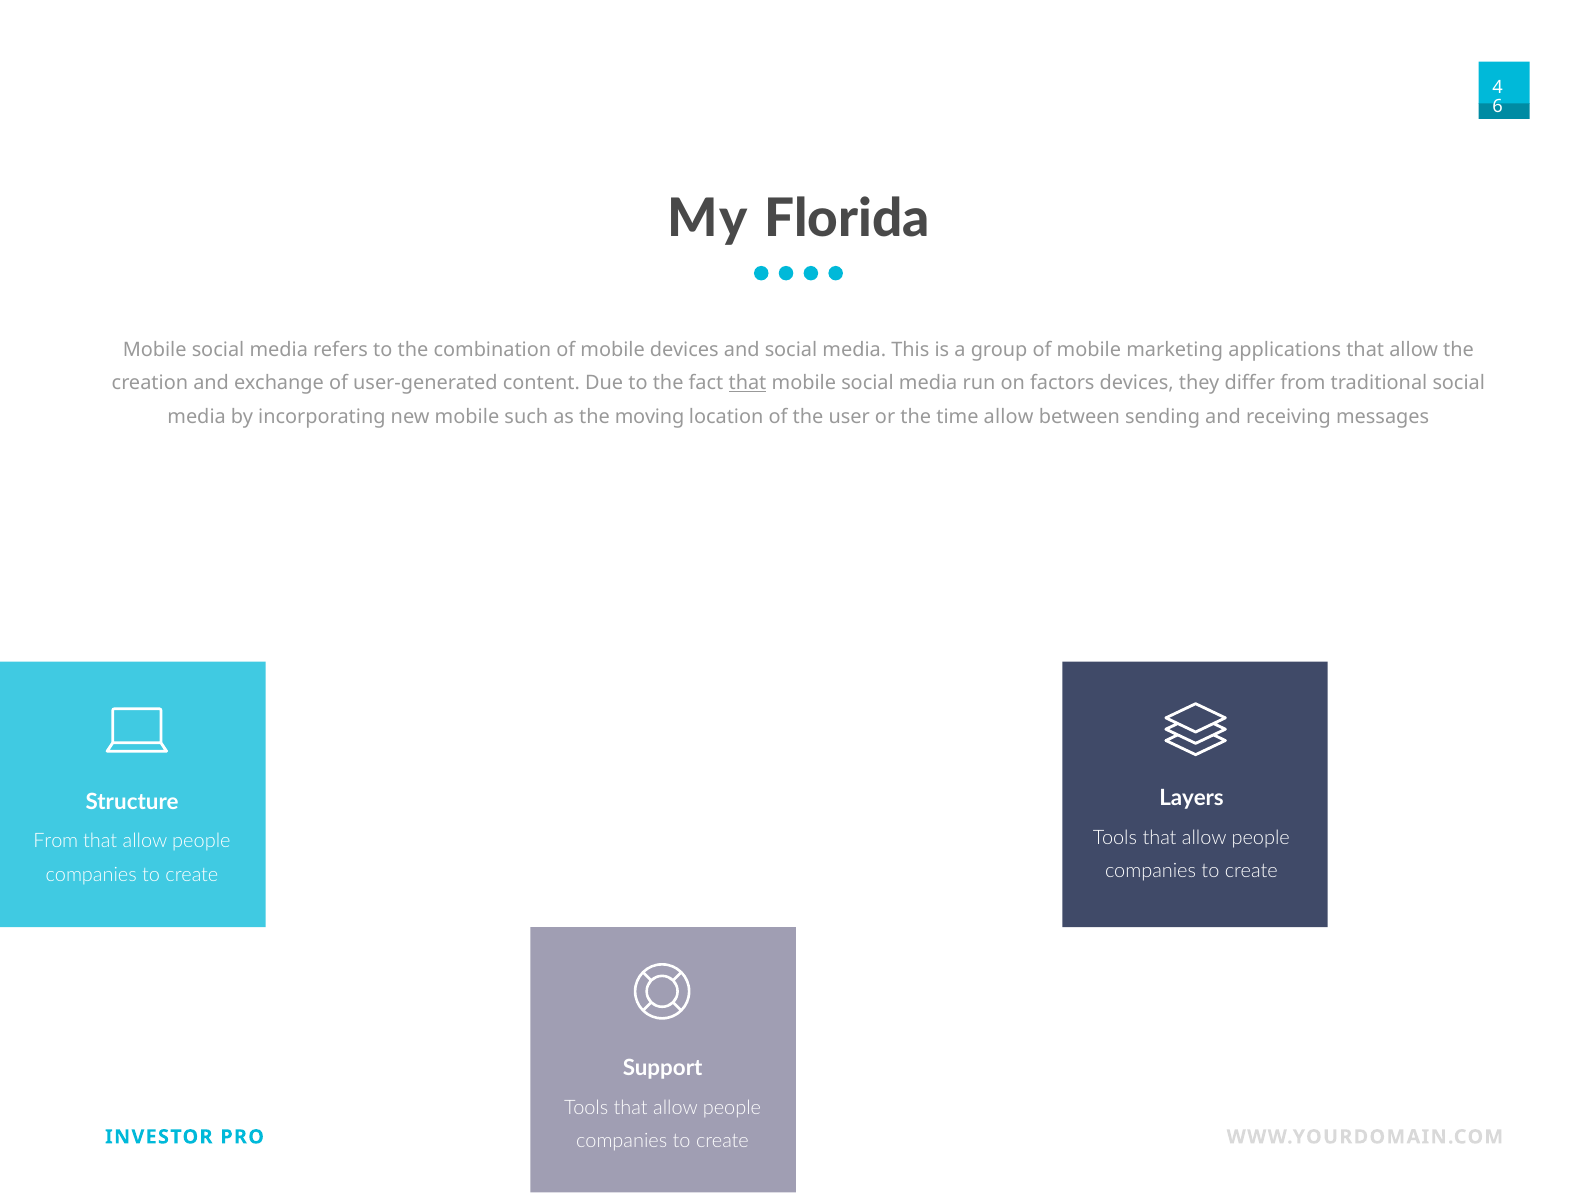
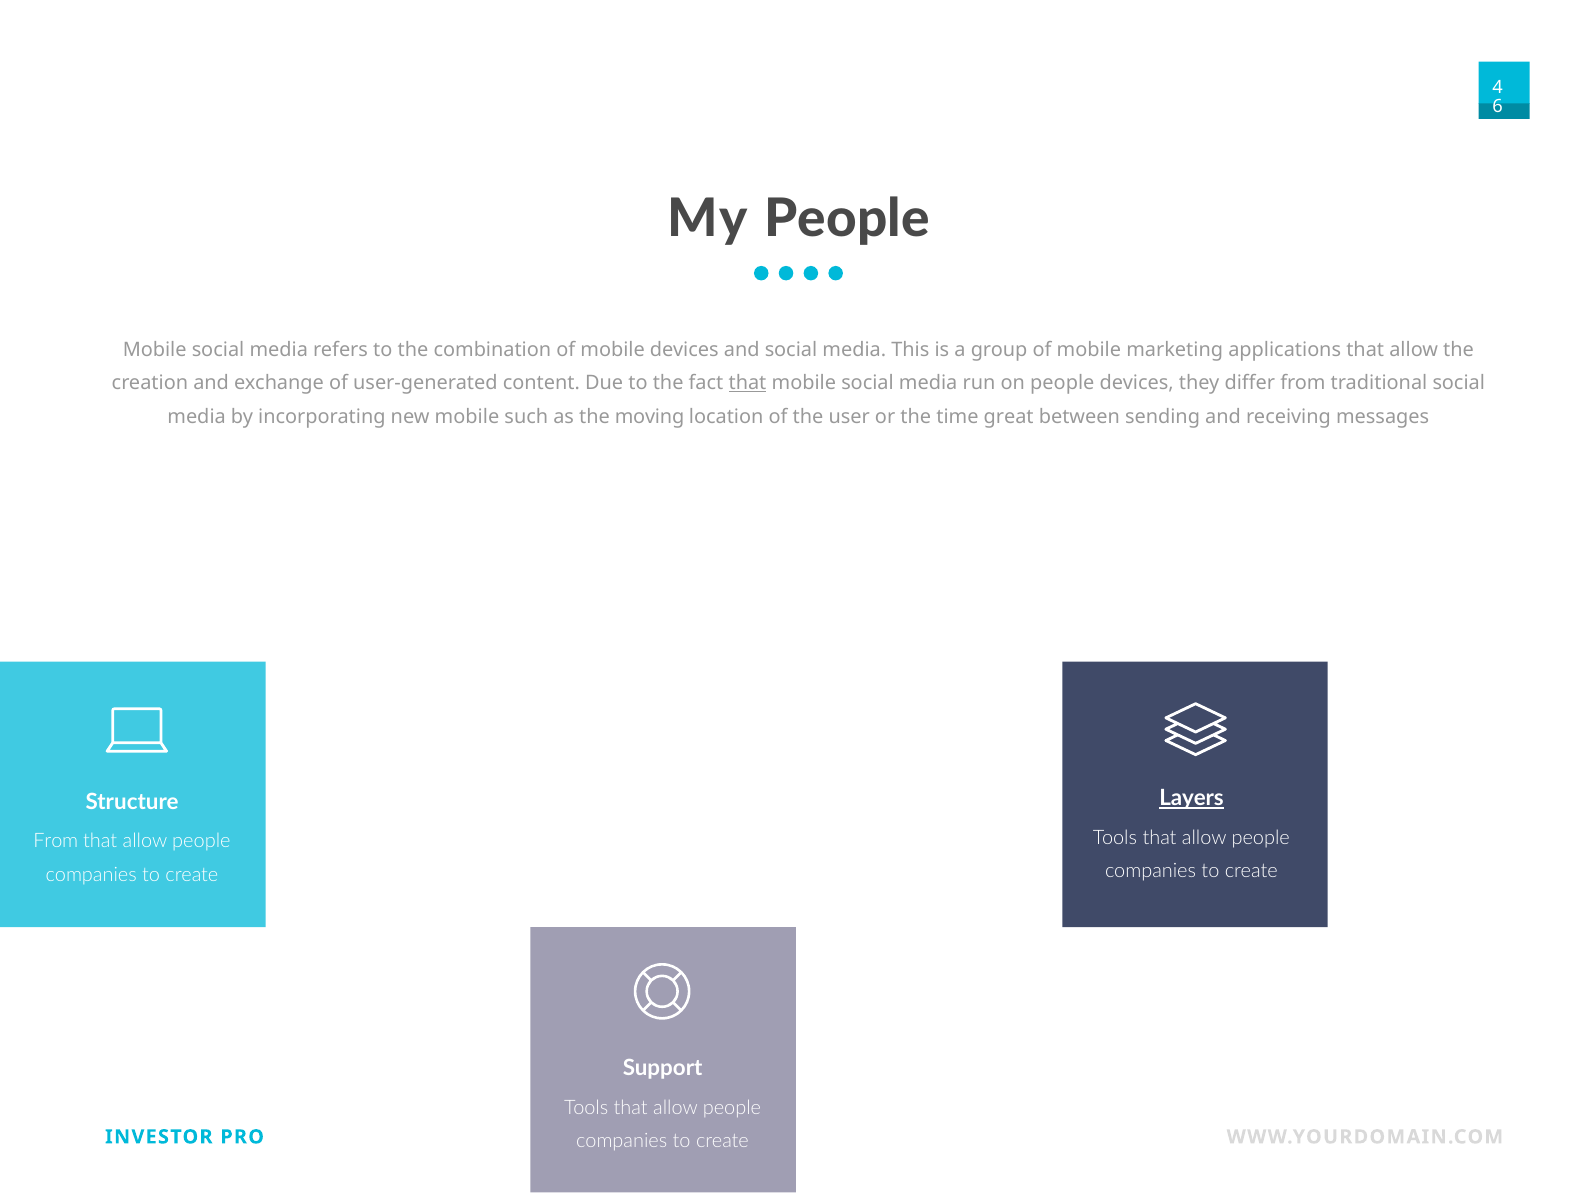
My Florida: Florida -> People (847, 219)
on factors: factors -> people (1062, 383)
time allow: allow -> great (1009, 417)
Layers underline: none -> present (1192, 799)
